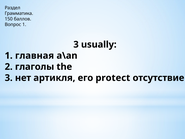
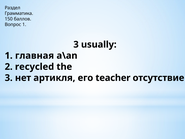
глаголы: глаголы -> recycled (35, 67)
protect: protect -> teacher (113, 78)
